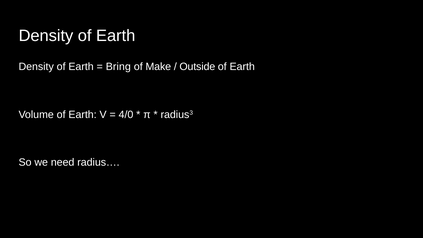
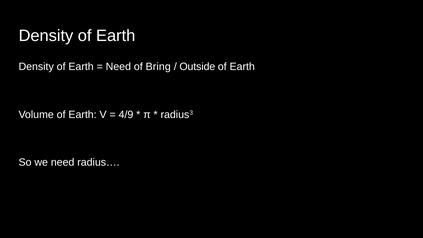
Bring: Bring -> Need (118, 67)
Make: Make -> Bring (158, 67)
4/0: 4/0 -> 4/9 (126, 114)
